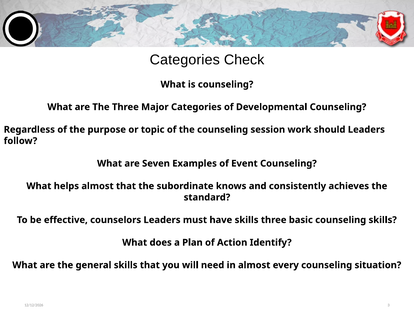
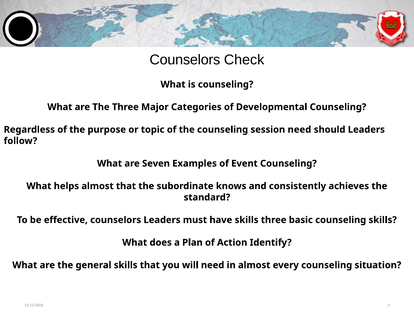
Categories: Categories -> Counselors (185, 60)
session work: work -> need (299, 130)
